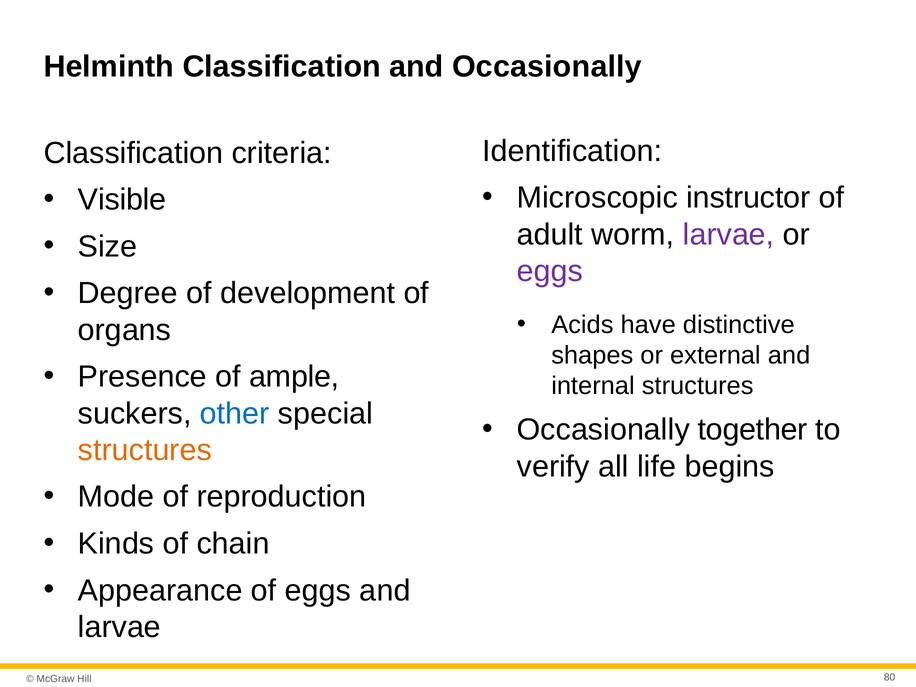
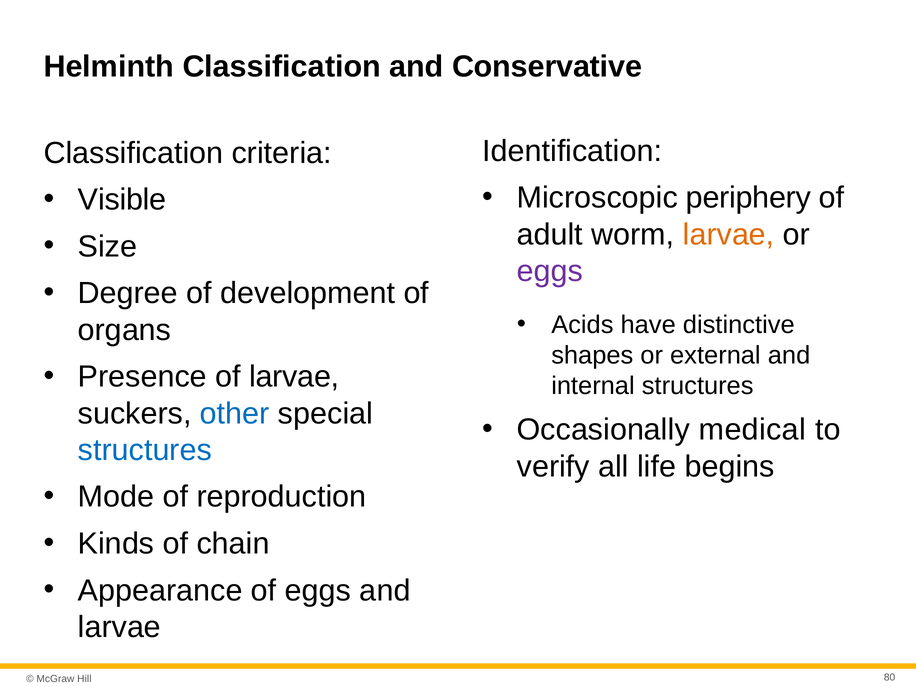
and Occasionally: Occasionally -> Conservative (547, 67)
instructor: instructor -> periphery (748, 198)
larvae colour: purple -> orange (729, 234)
of ample: ample -> larvae (294, 377)
together: together -> medical (752, 430)
structures colour: orange -> blue (145, 450)
